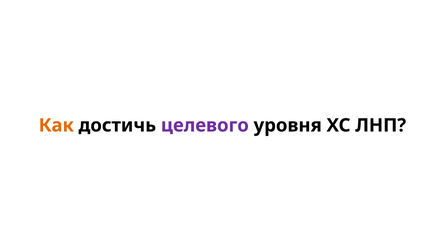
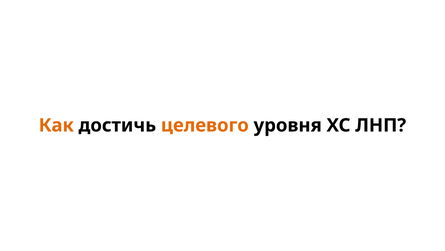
целевого colour: purple -> orange (205, 125)
